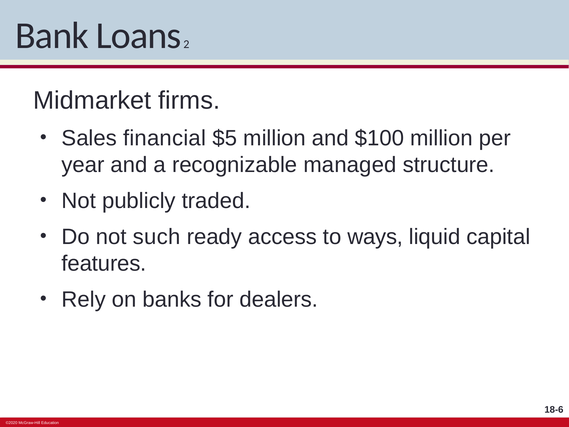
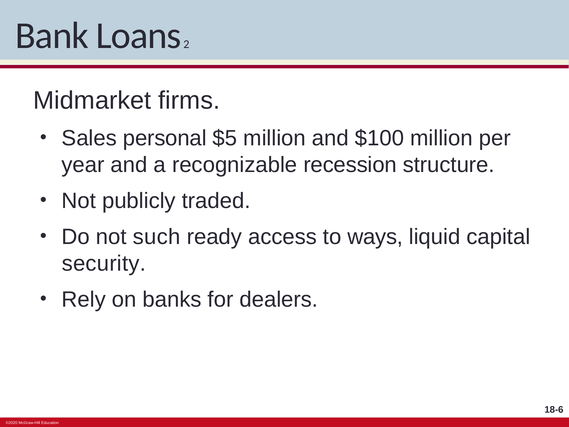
financial: financial -> personal (165, 138)
managed: managed -> recession (350, 165)
features: features -> security (104, 263)
